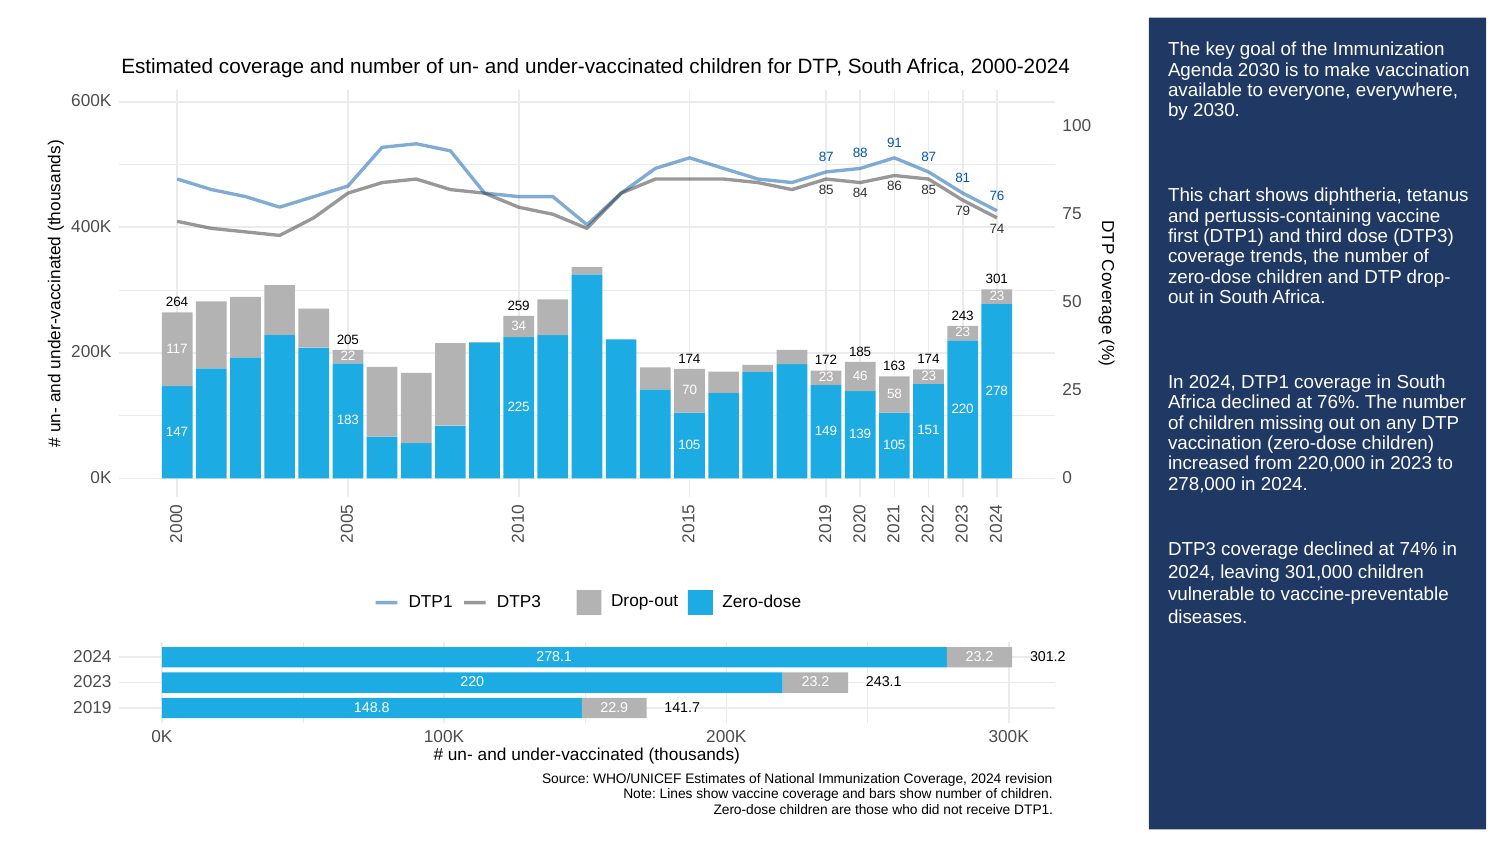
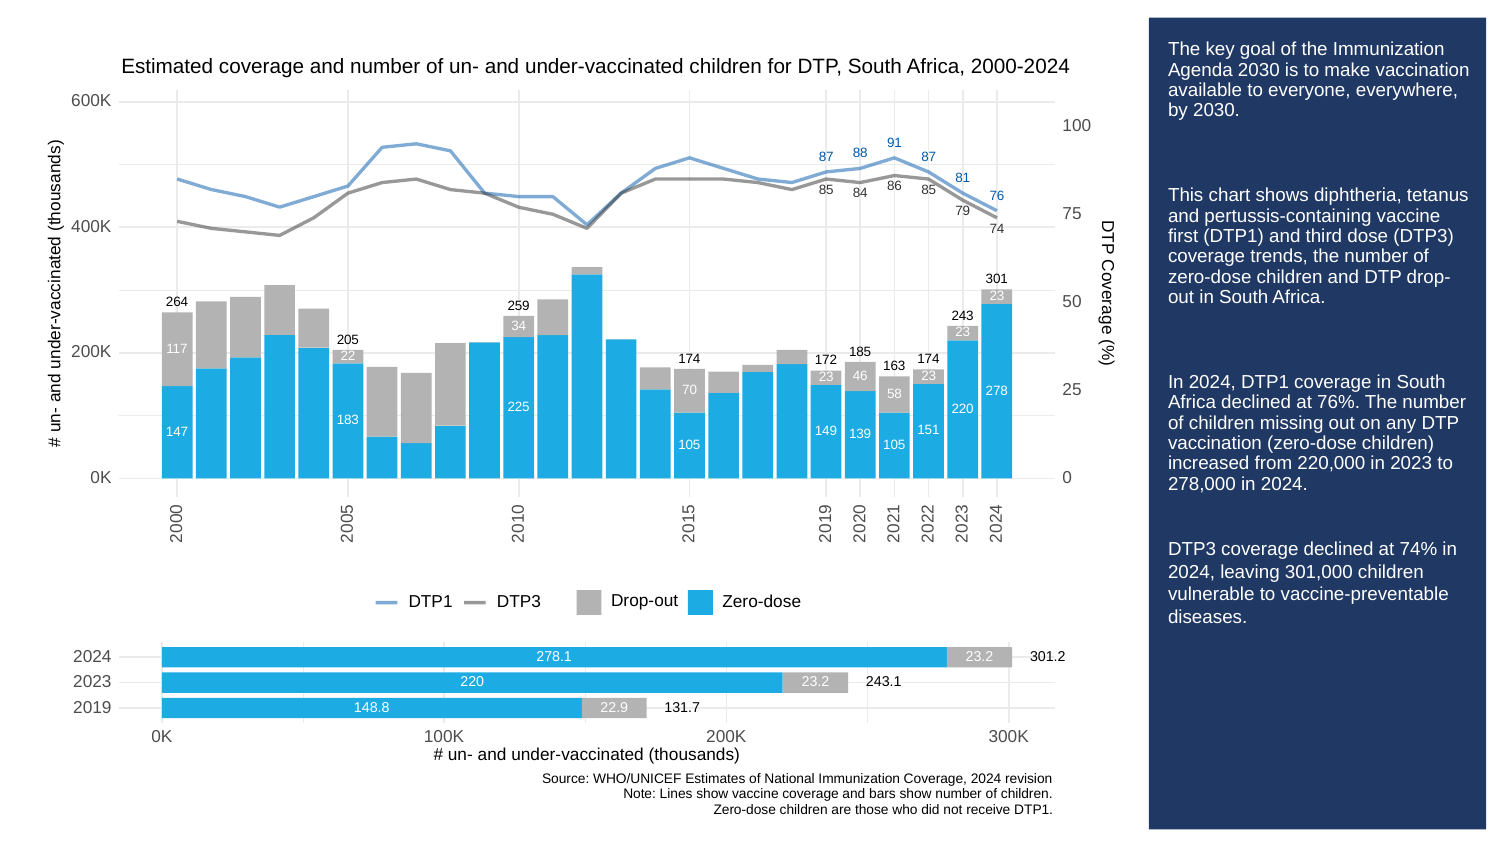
141.7: 141.7 -> 131.7 (682, 707)
